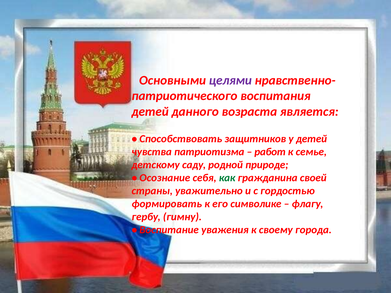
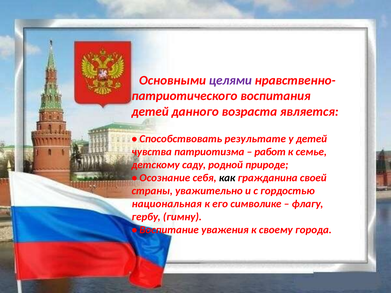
защитников: защитников -> результате (255, 139)
как colour: green -> black (227, 178)
формировать: формировать -> национальная (167, 204)
